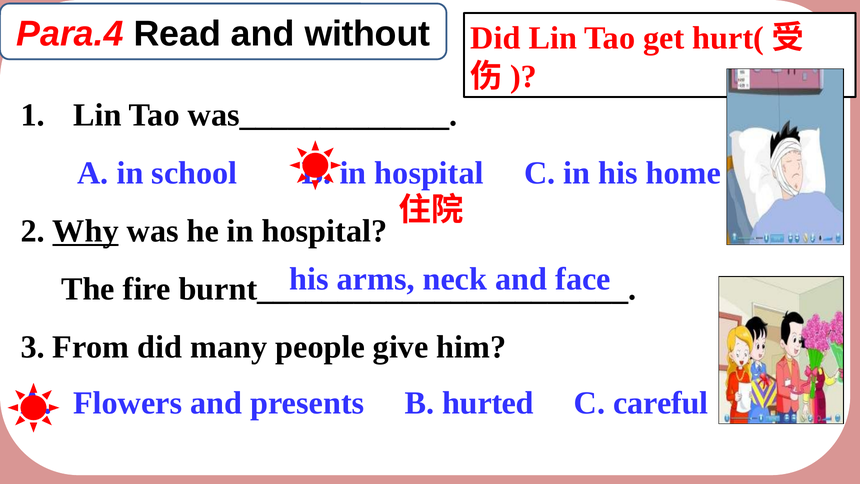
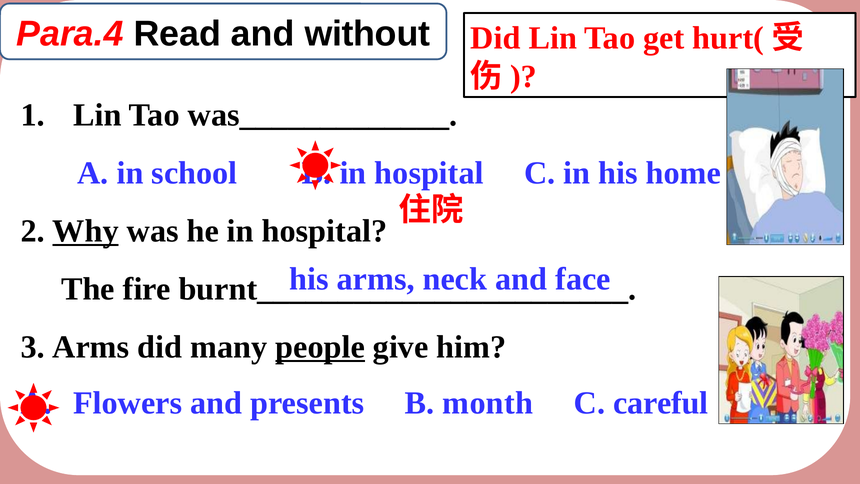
3 From: From -> Arms (91, 347)
people underline: none -> present (320, 347)
hurted: hurted -> month (488, 403)
